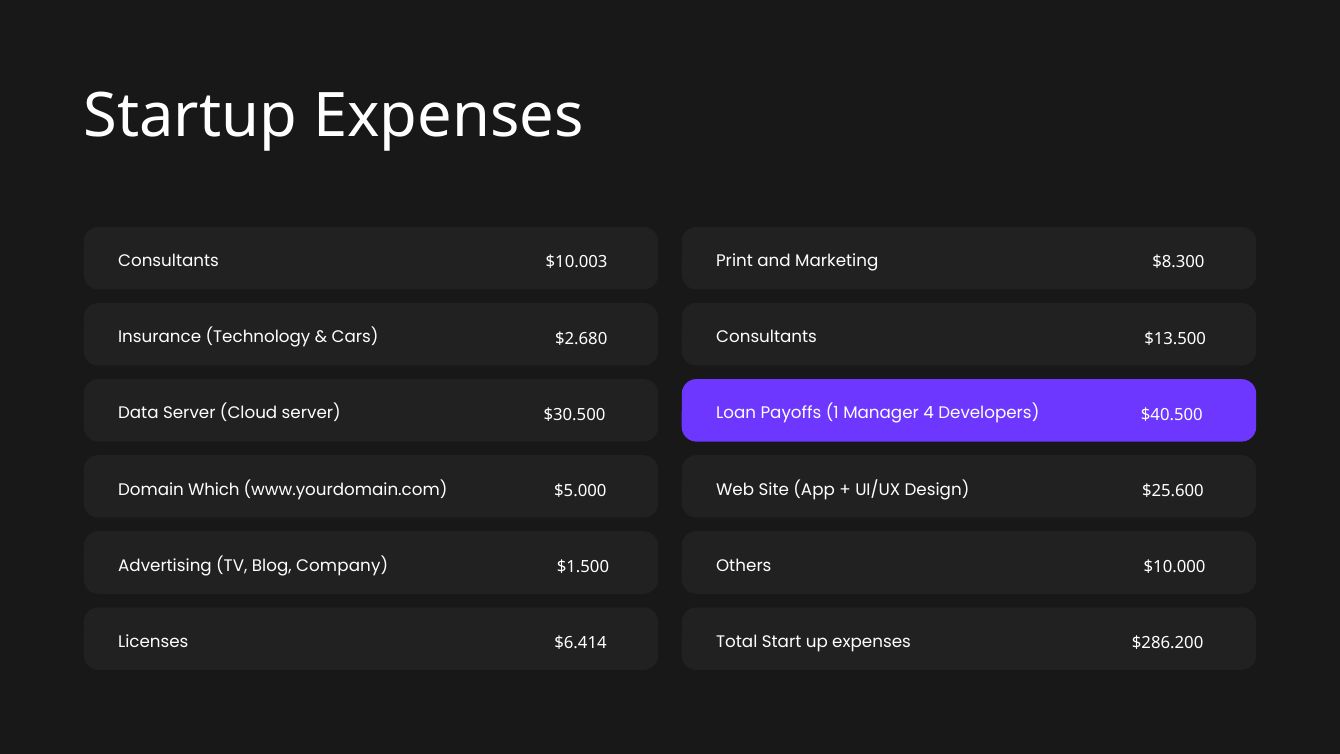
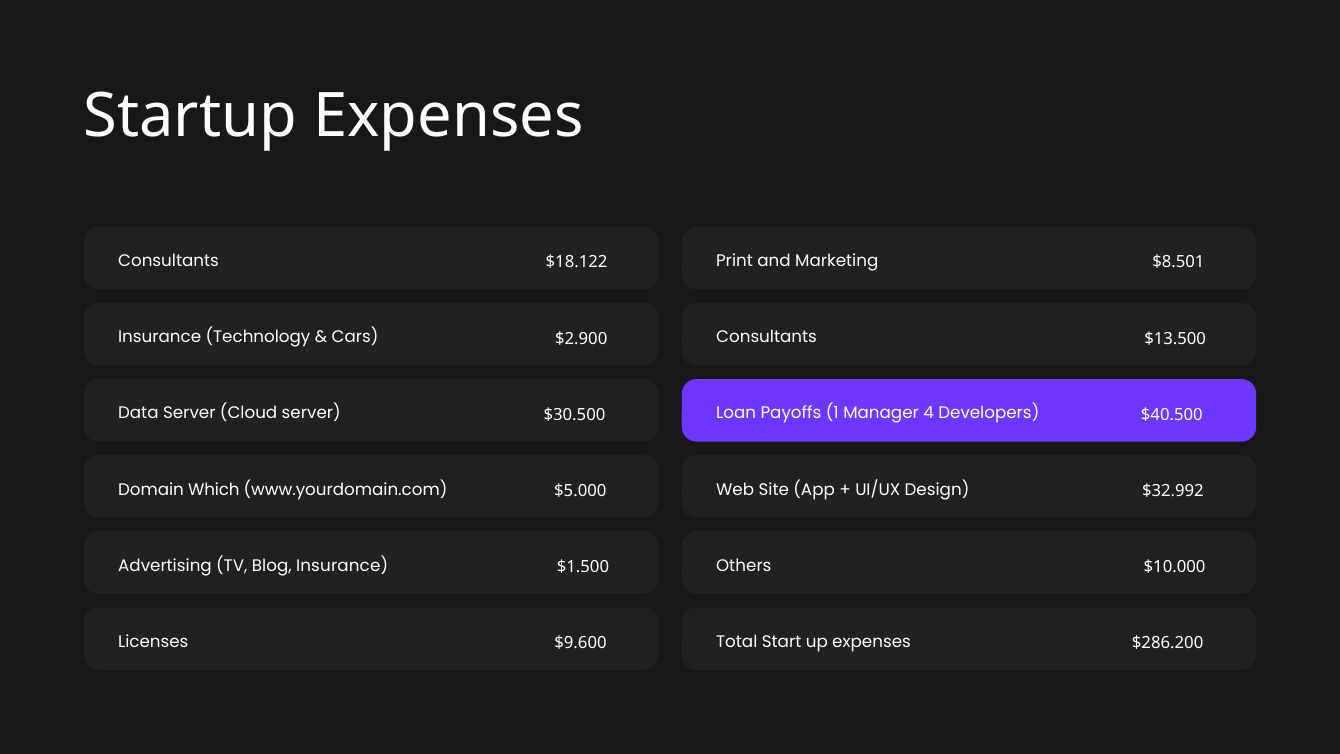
$10.003: $10.003 -> $18.122 (577, 262)
$8.300: $8.300 -> $8.501 (1178, 262)
$2.680: $2.680 -> $2.900 (581, 338)
$25.600: $25.600 -> $32.992 (1173, 491)
Blog Company: Company -> Insurance (342, 565)
$6.414: $6.414 -> $9.600 (581, 643)
